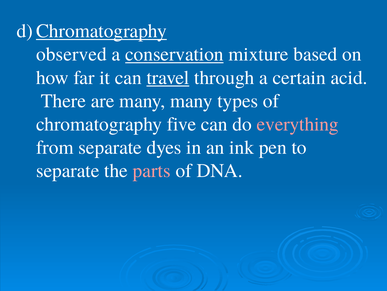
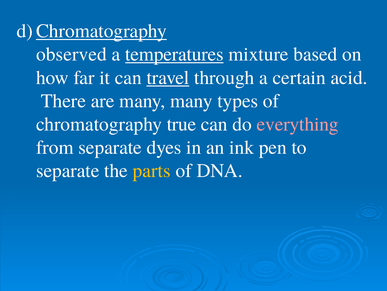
conservation: conservation -> temperatures (174, 54)
five: five -> true (182, 124)
parts colour: pink -> yellow (152, 170)
